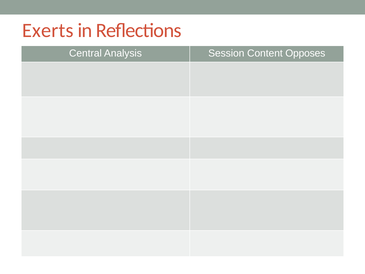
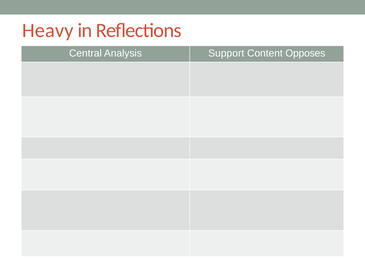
Exerts: Exerts -> Heavy (48, 30)
Session: Session -> Support (226, 53)
